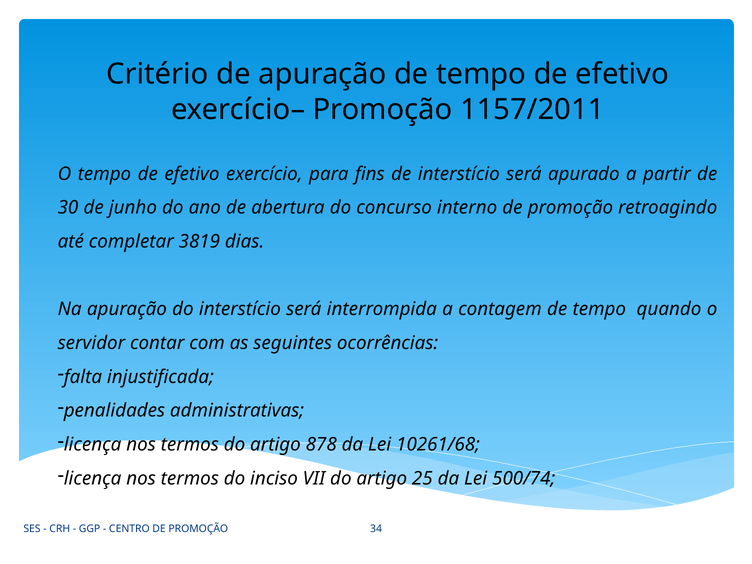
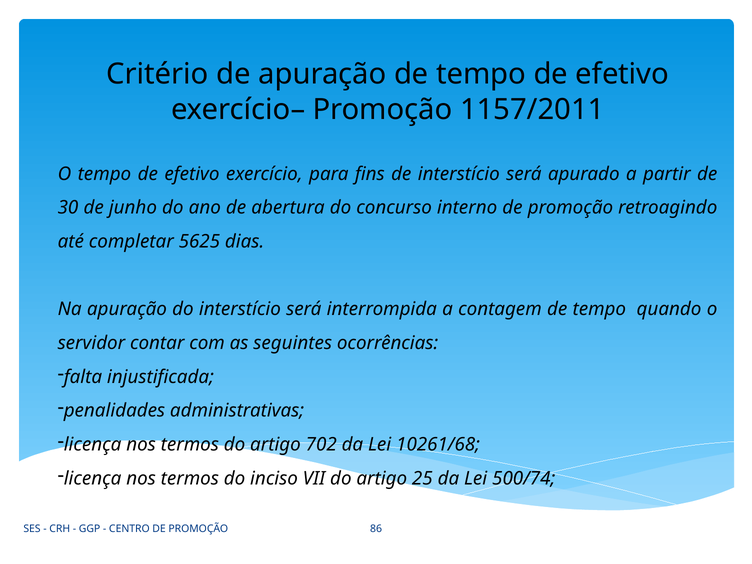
3819: 3819 -> 5625 (199, 242)
878: 878 -> 702 (321, 445)
34: 34 -> 86 (376, 529)
